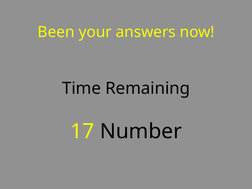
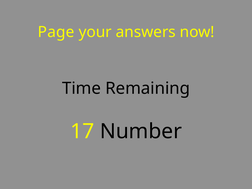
Been: Been -> Page (56, 32)
